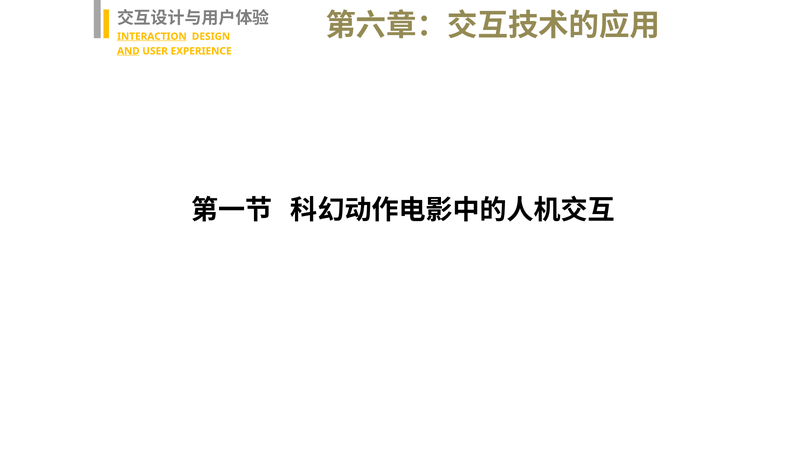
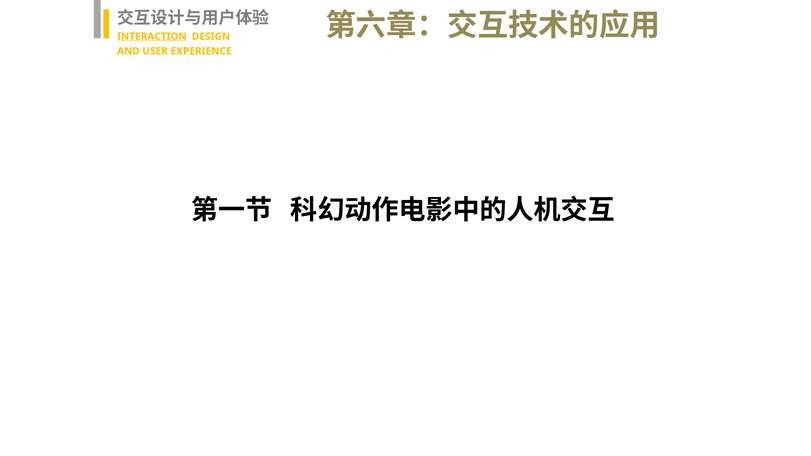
AND underline: present -> none (128, 51)
